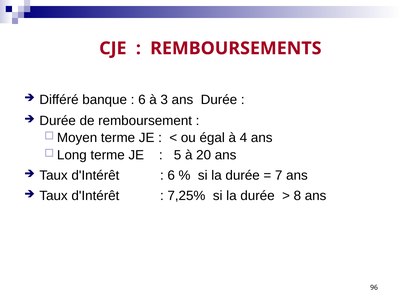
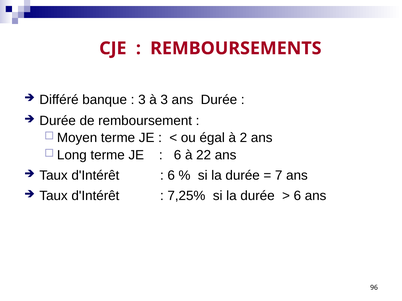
6: 6 -> 3 (142, 100)
4: 4 -> 2 (243, 138)
5: 5 -> 6 (178, 155)
20: 20 -> 22 (204, 155)
8: 8 -> 6 (297, 196)
